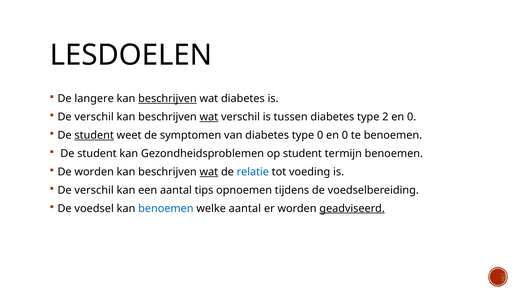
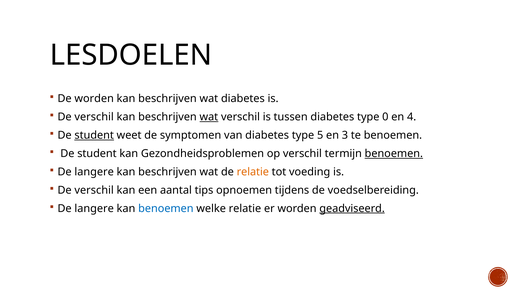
De langere: langere -> worden (94, 99)
beschrijven underline: present -> none (167, 99)
2: 2 -> 0 (385, 117)
0: 0 -> 4 (412, 117)
type 0: 0 -> 5 (320, 135)
0: 0 -> 3 (345, 135)
op student: student -> verschil (302, 153)
benoemen underline: none -> present (394, 153)
worden: worden -> langere (94, 172)
wat underline: present -> none (209, 172)
relatie colour: blue -> orange (253, 172)
voedsel: voedsel -> langere (94, 208)
welke aantal: aantal -> relatie (245, 208)
